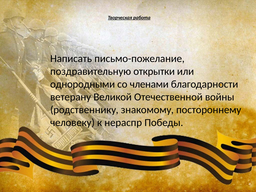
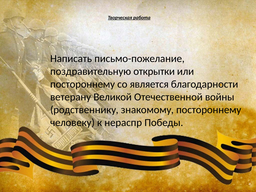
однородными: однородными -> постороннему (83, 84)
членами: членами -> является (149, 84)
